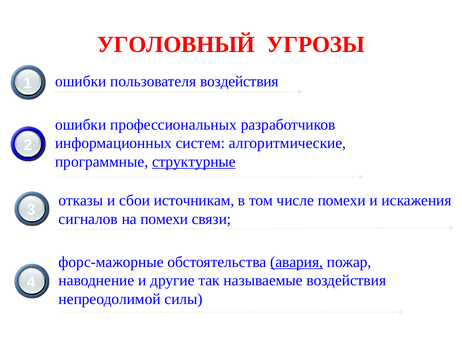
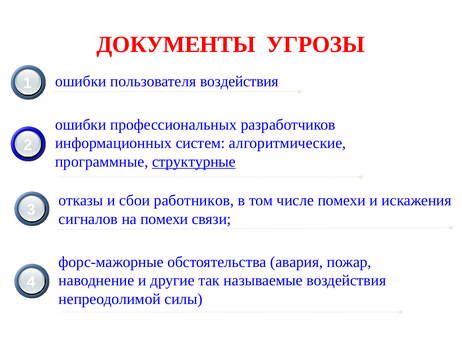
УГОЛОВНЫЙ: УГОЛОВНЫЙ -> ДОКУМЕНТЫ (176, 44)
источникам: источникам -> работников (194, 200)
авария underline: present -> none (297, 262)
